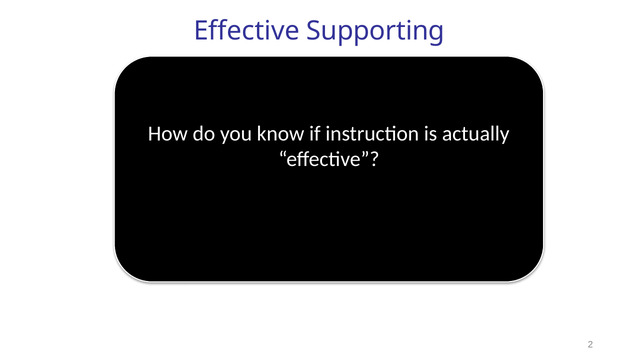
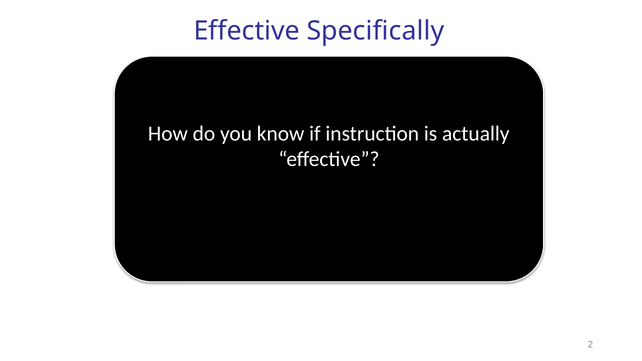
Supporting: Supporting -> Specifically (375, 31)
